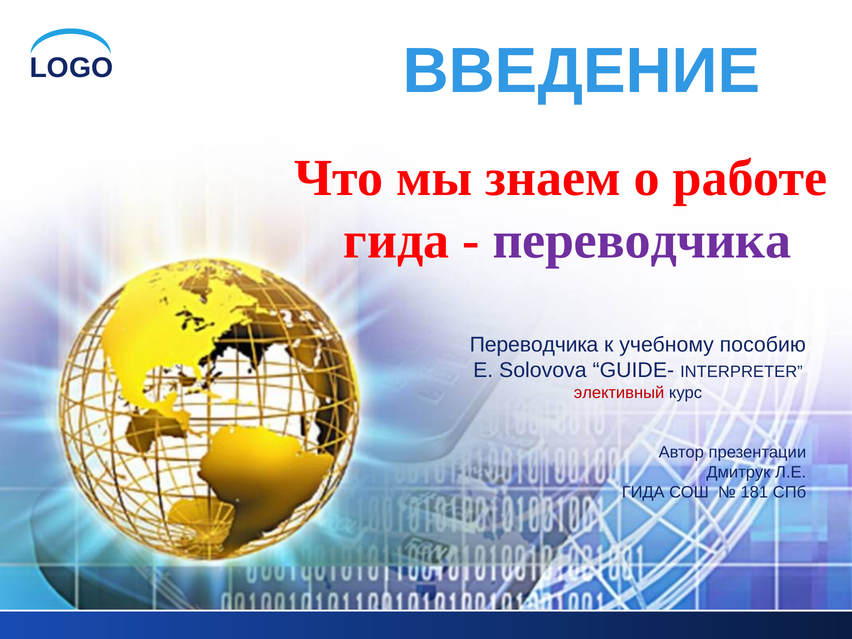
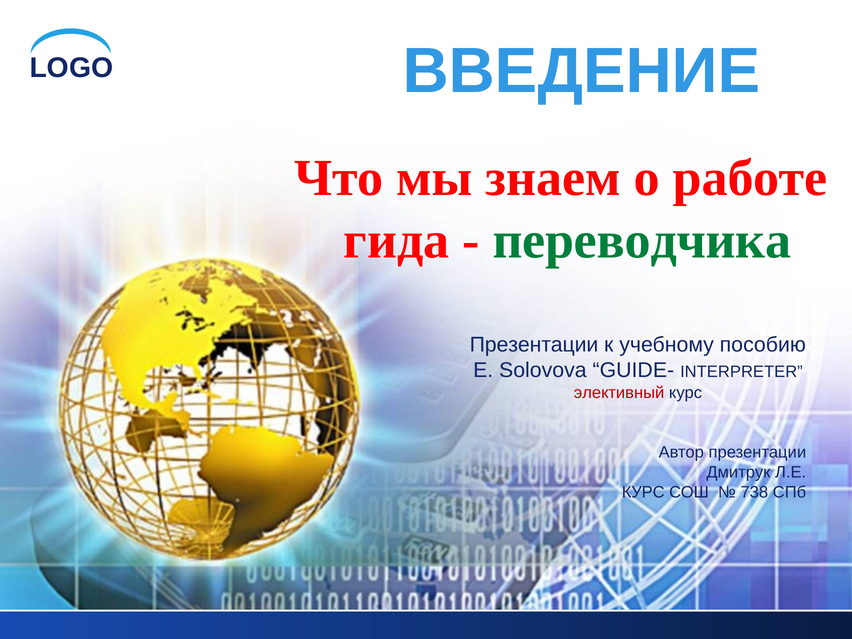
переводчика colour: purple -> green (642, 241)
Переводчика: Переводчика -> Презентации (534, 345)
ГИДА: ГИДА -> КУРС (643, 492)
181: 181 -> 738 (754, 492)
